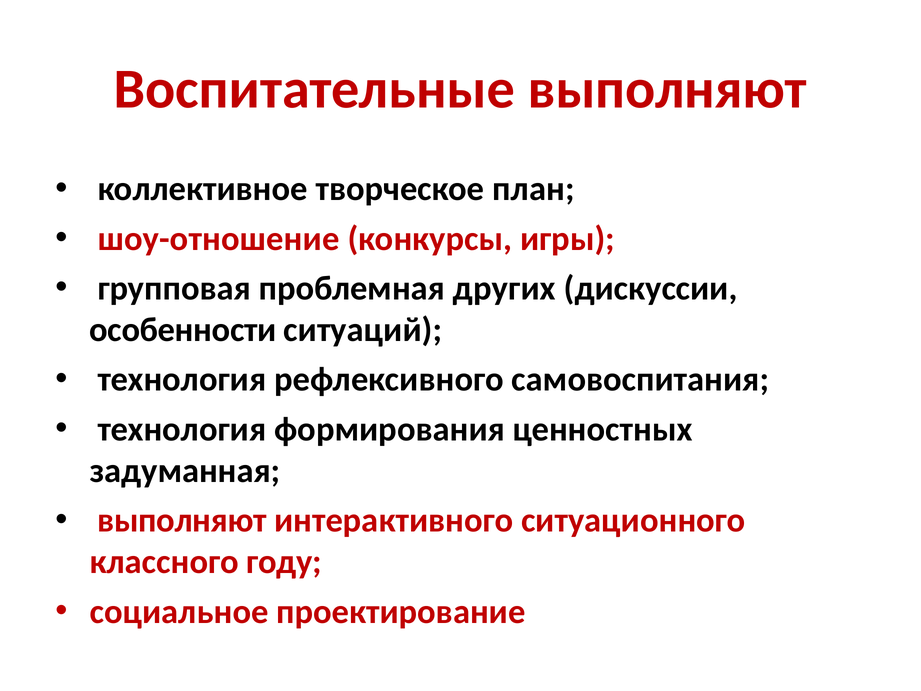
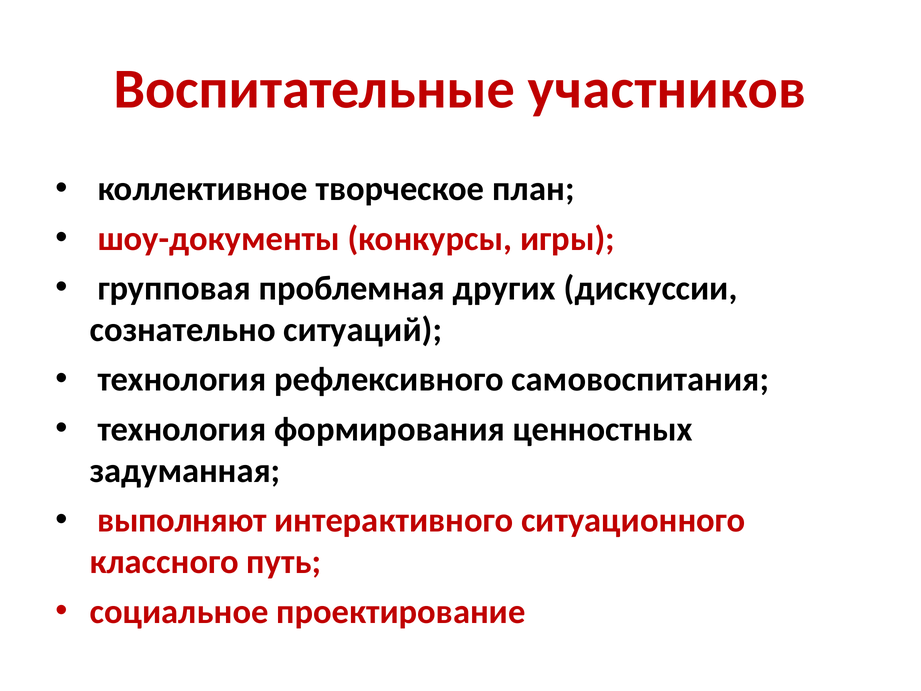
Воспитательные выполняют: выполняют -> участников (667, 89)
шоу-отношение: шоу-отношение -> шоу-документы (219, 239)
особенности: особенности -> сознательно (183, 330)
году: году -> путь (284, 562)
